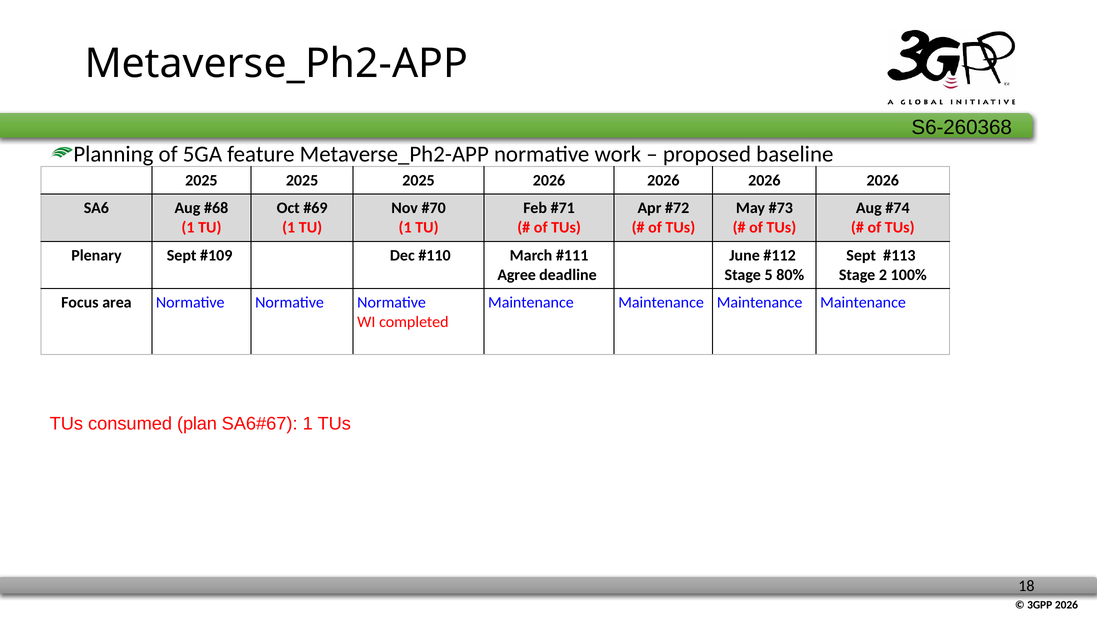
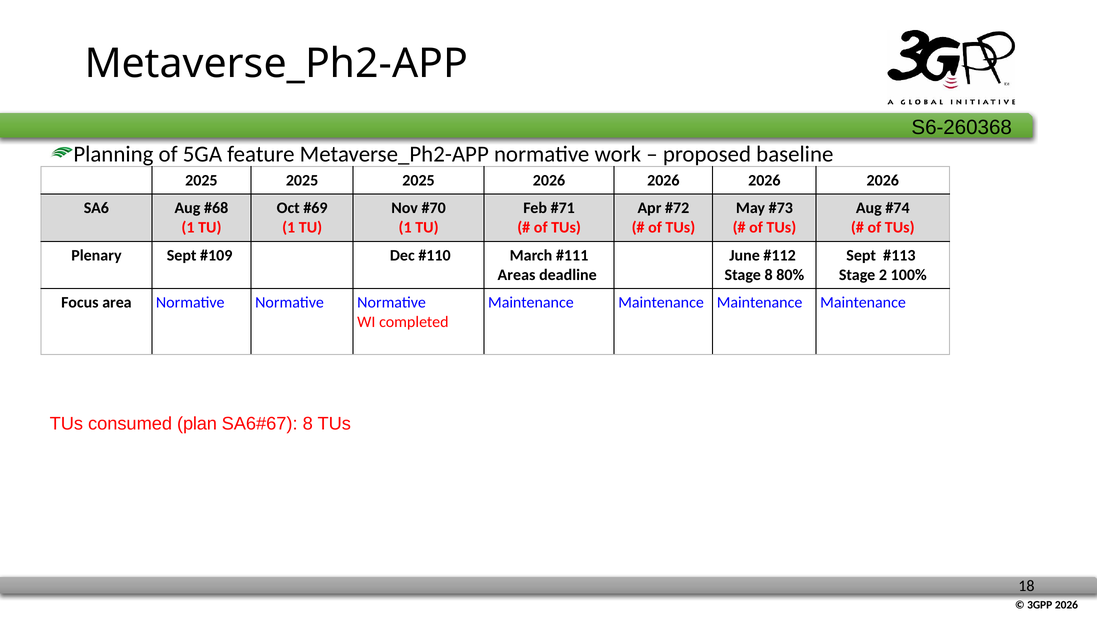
Agree: Agree -> Areas (517, 275)
Stage 5: 5 -> 8 (769, 275)
1: 1 -> 8 (308, 424)
